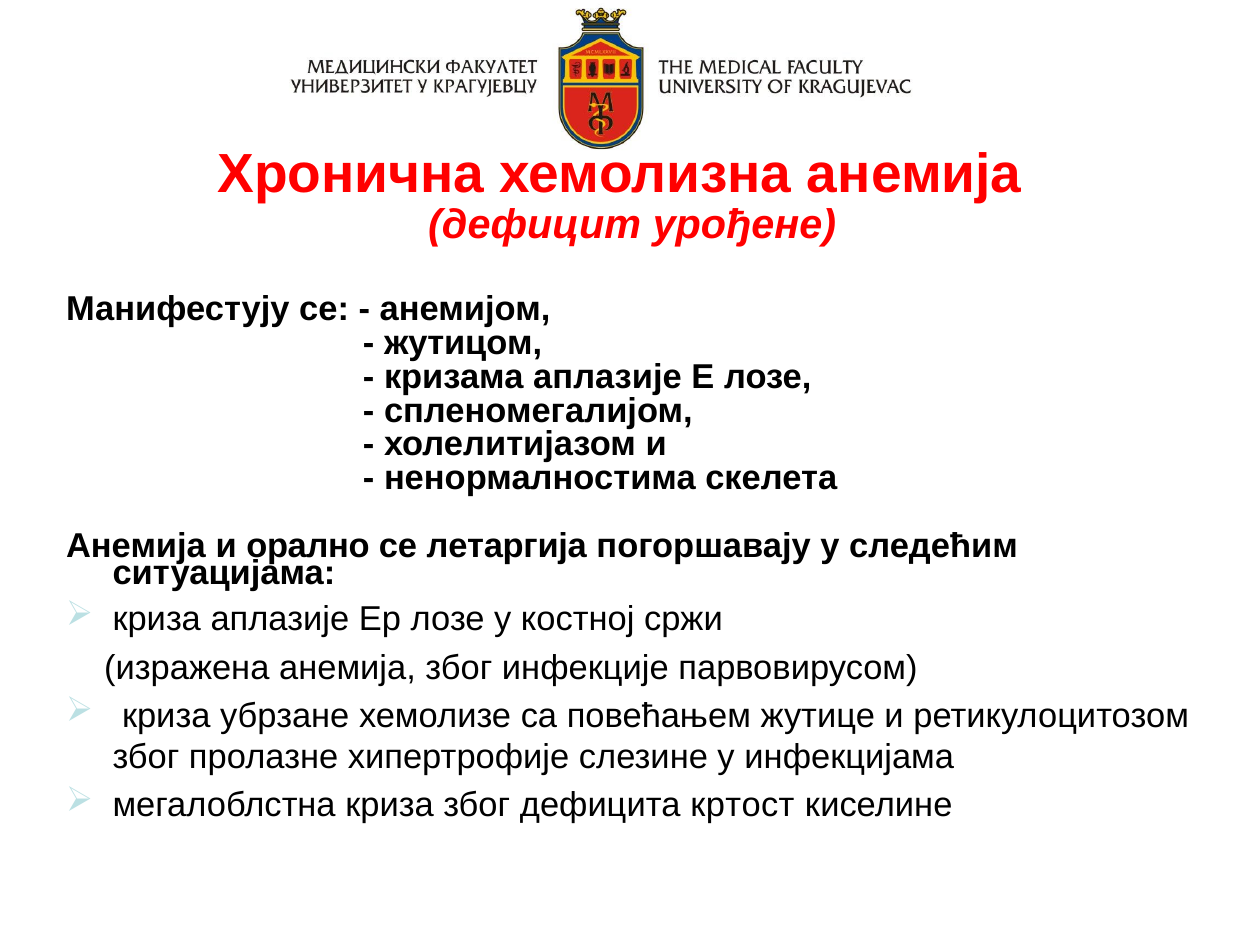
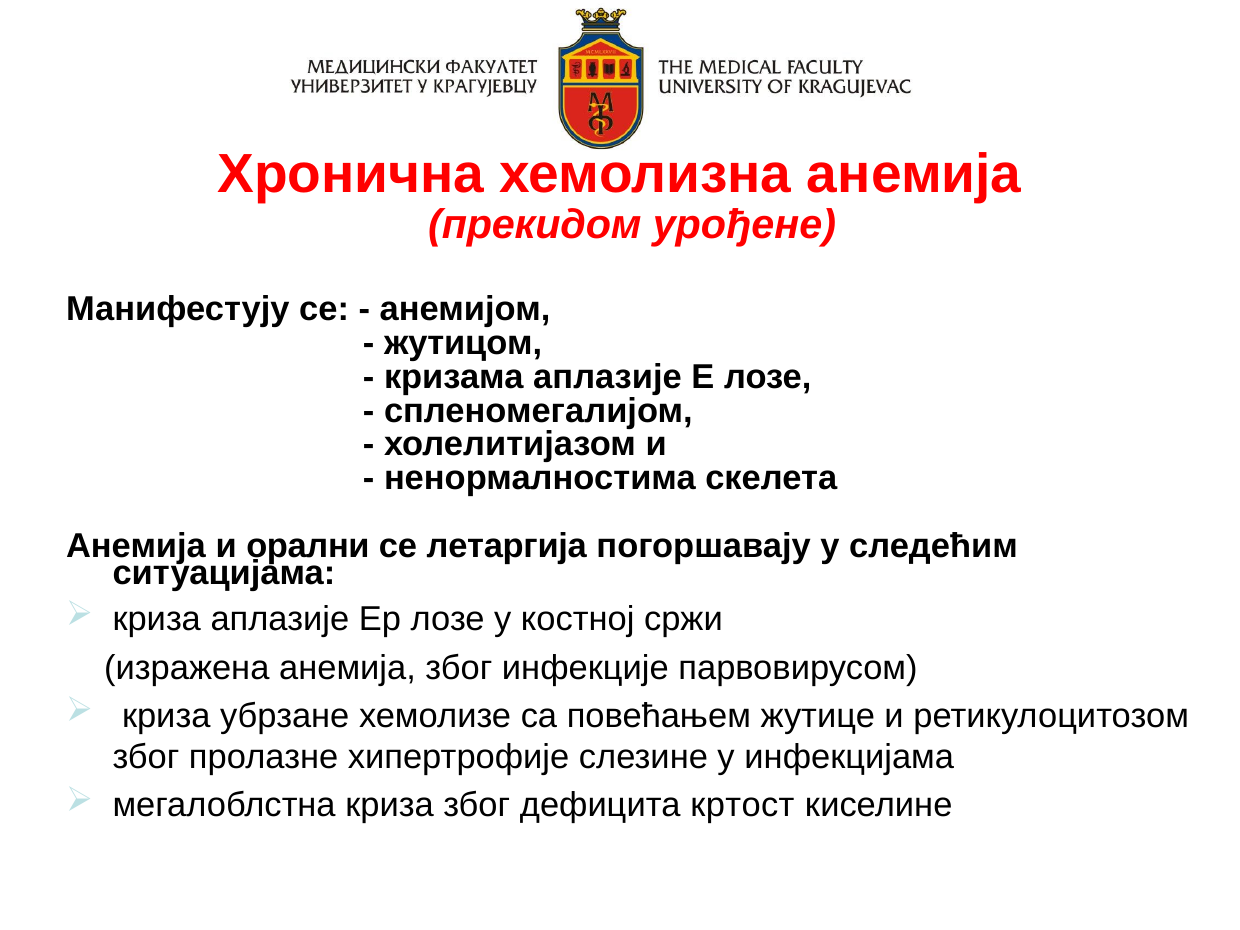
дeфицит: дeфицит -> прекидом (535, 225)
оралнo: оралнo -> орални (308, 546)
